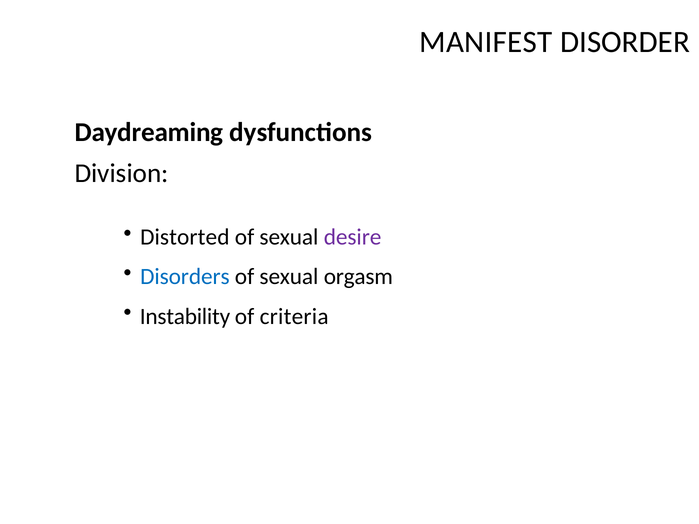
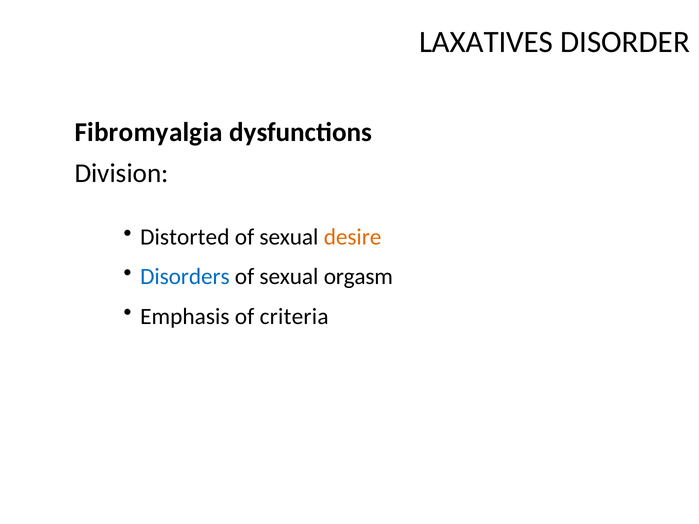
MANIFEST: MANIFEST -> LAXATIVES (486, 42)
Daydreaming: Daydreaming -> Fibromyalgia (149, 132)
desire colour: purple -> orange (353, 237)
Instability: Instability -> Emphasis (185, 317)
